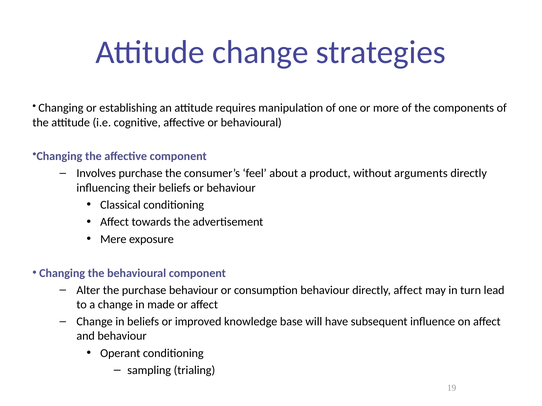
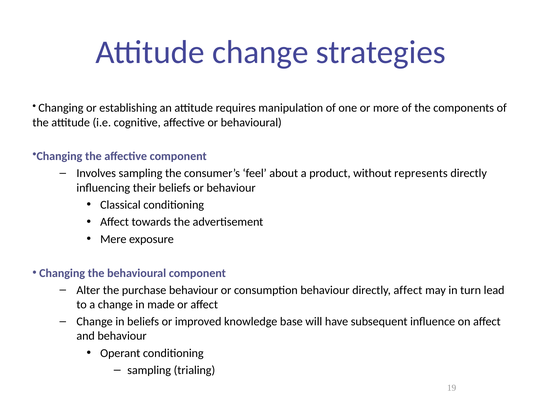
Involves purchase: purchase -> sampling (141, 174)
arguments: arguments -> represents (421, 174)
